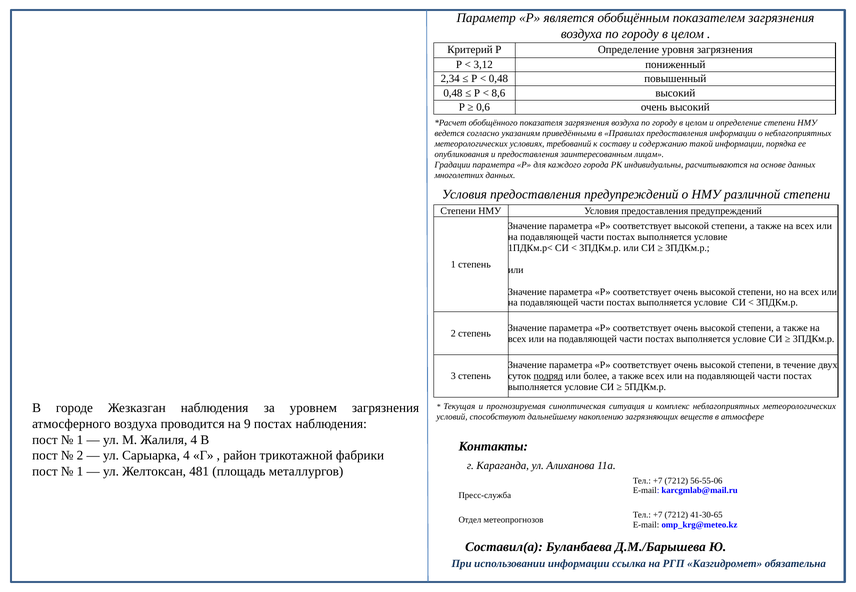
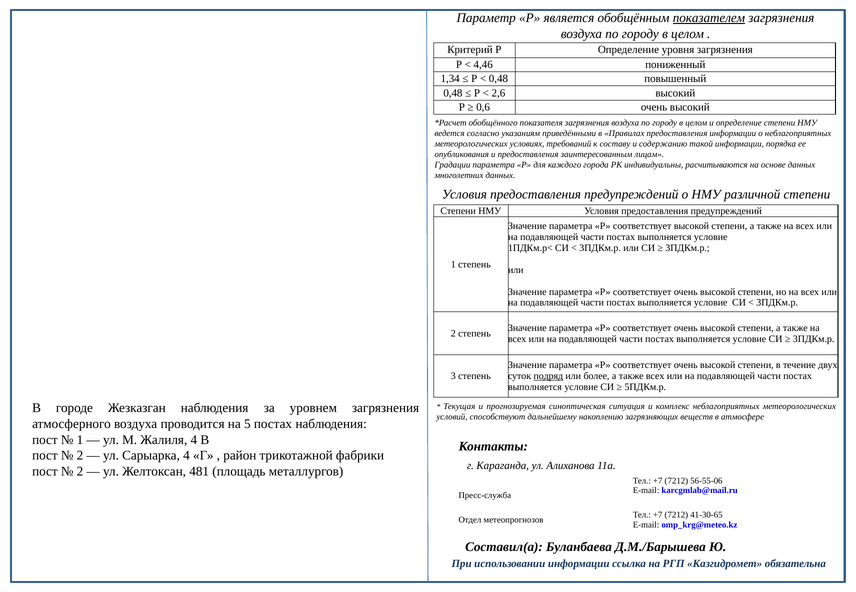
показателем underline: none -> present (709, 18)
3,12: 3,12 -> 4,46 (483, 65)
2,34: 2,34 -> 1,34 (450, 79)
8,6: 8,6 -> 2,6 (498, 93)
9: 9 -> 5 (247, 424)
1: 1 -> 2 (80, 472)
